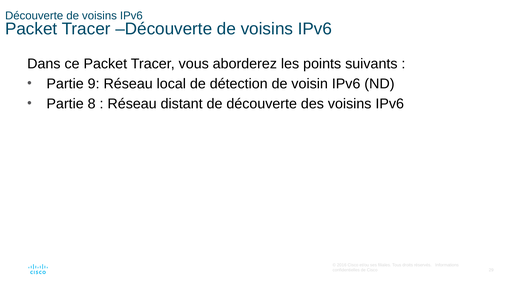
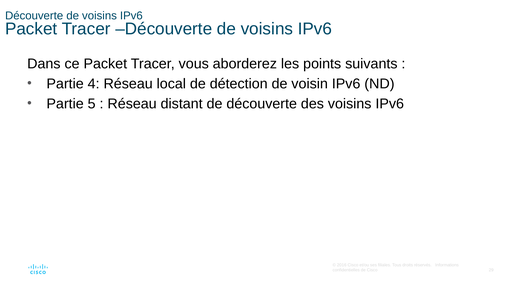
9: 9 -> 4 (94, 84)
8: 8 -> 5 (92, 104)
